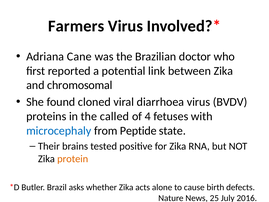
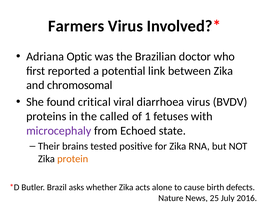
Cane: Cane -> Optic (79, 56)
cloned: cloned -> critical (94, 102)
4: 4 -> 1 (148, 116)
microcephaly colour: blue -> purple (59, 131)
Peptide: Peptide -> Echoed (138, 131)
